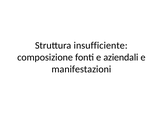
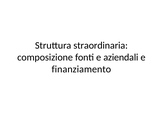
insufficiente: insufficiente -> straordinaria (101, 45)
manifestazioni: manifestazioni -> finanziamento (81, 69)
